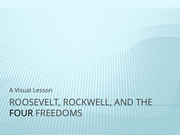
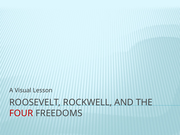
FOUR colour: black -> red (21, 113)
